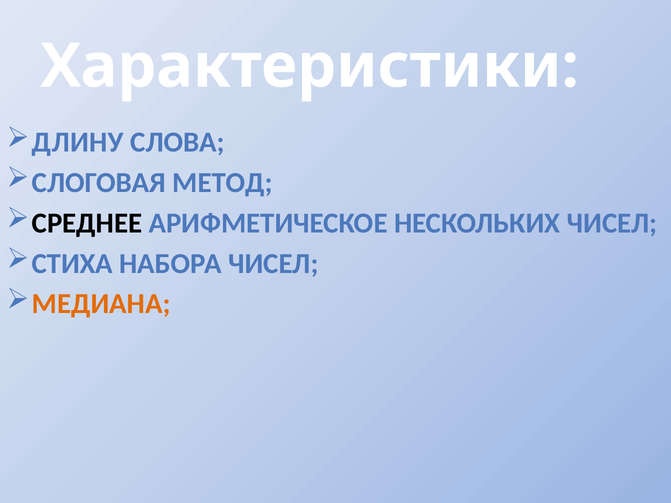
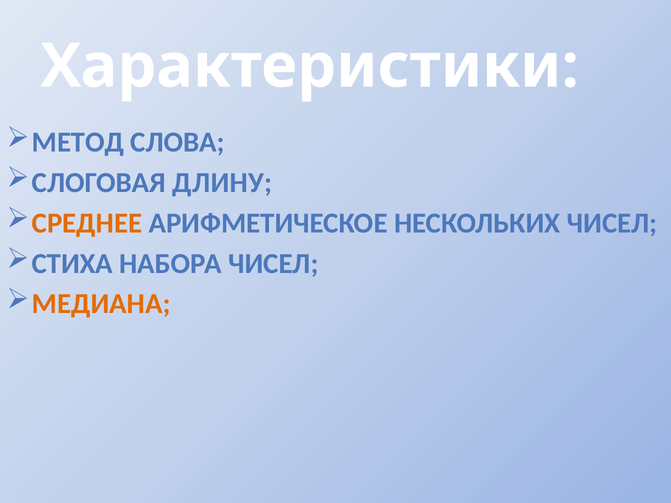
ДЛИНУ: ДЛИНУ -> МЕТОД (78, 142)
МЕТОД: МЕТОД -> ДЛИНУ (222, 183)
СРЕДНЕЕ colour: black -> orange (87, 223)
